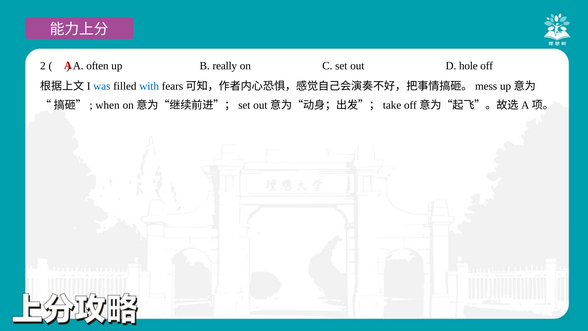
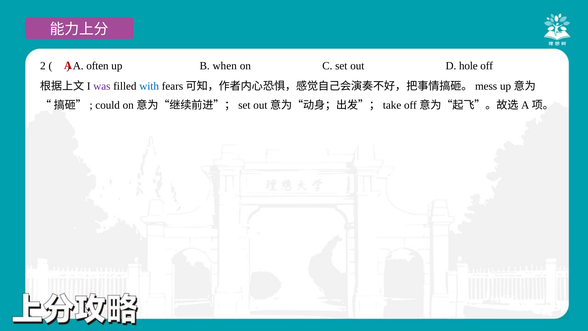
really: really -> when (225, 66)
was colour: blue -> purple (102, 86)
when: when -> could (108, 105)
